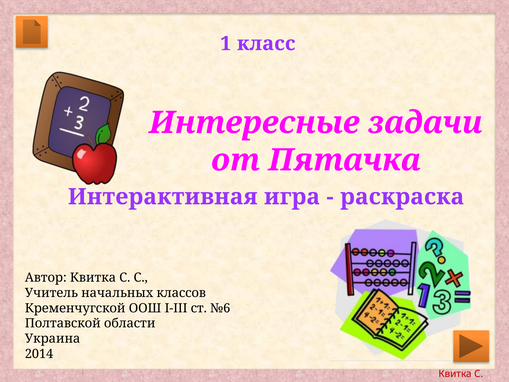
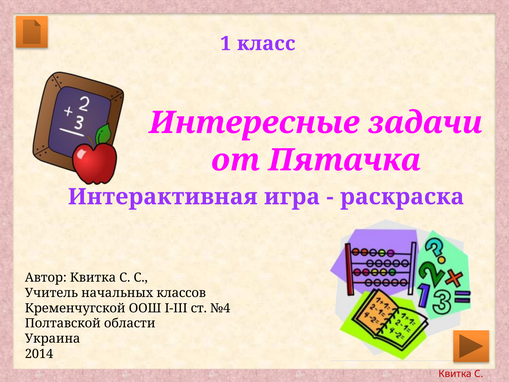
№6: №6 -> №4 (220, 308)
